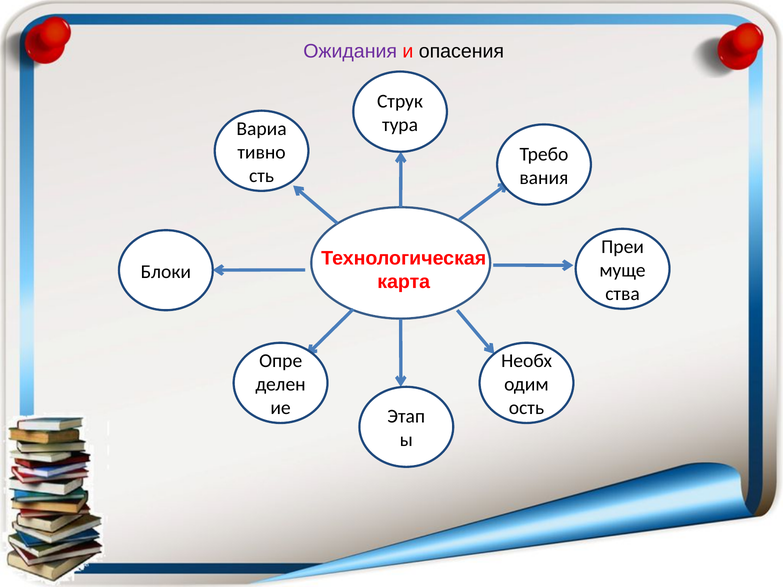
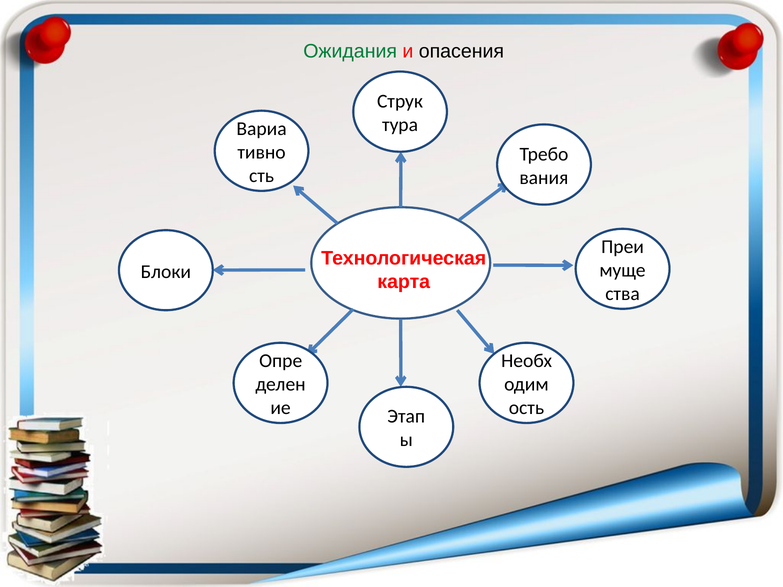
Ожидания colour: purple -> green (350, 51)
